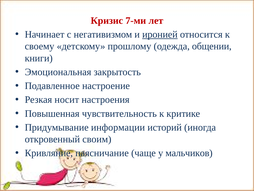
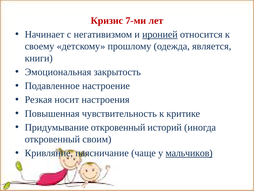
общении: общении -> является (212, 46)
Придумывание информации: информации -> откровенный (118, 127)
мальчиков underline: none -> present (189, 153)
